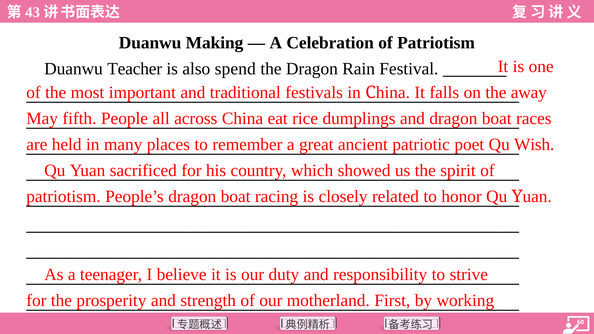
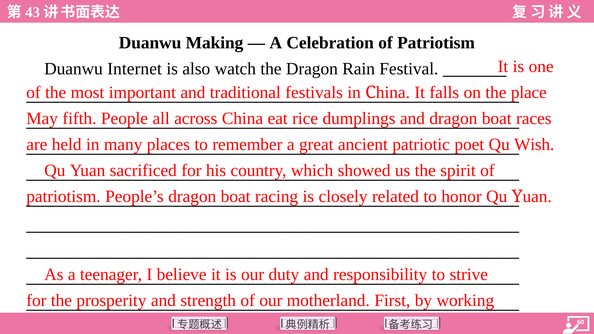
Teacher: Teacher -> Internet (135, 69)
spend: spend -> watch (235, 69)
away: away -> place (529, 92)
